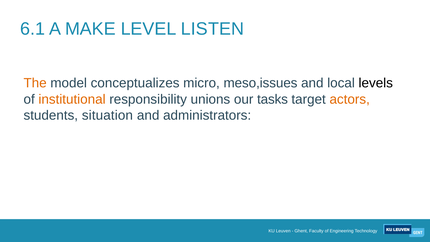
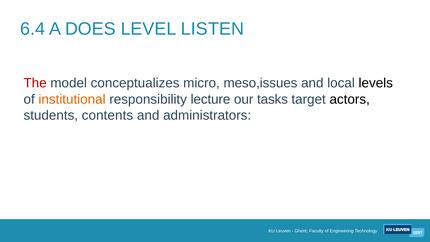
6.1: 6.1 -> 6.4 (33, 29)
MAKE: MAKE -> DOES (90, 29)
The colour: orange -> red (35, 83)
unions: unions -> lecture (210, 99)
actors colour: orange -> black (350, 99)
situation: situation -> contents (107, 115)
